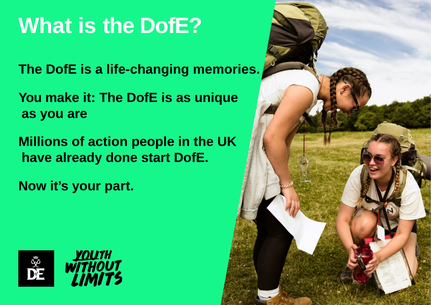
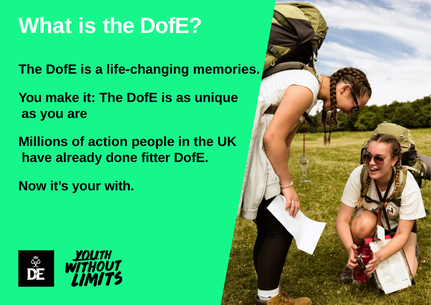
start: start -> ﬁtter (156, 158)
part: part -> with (119, 186)
